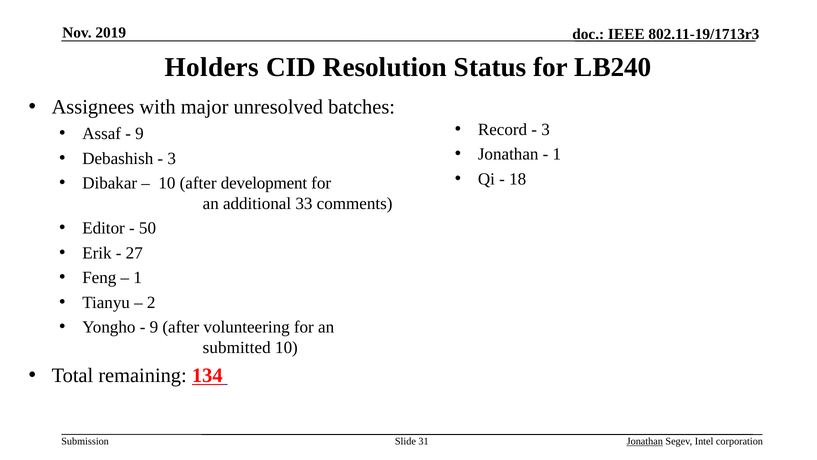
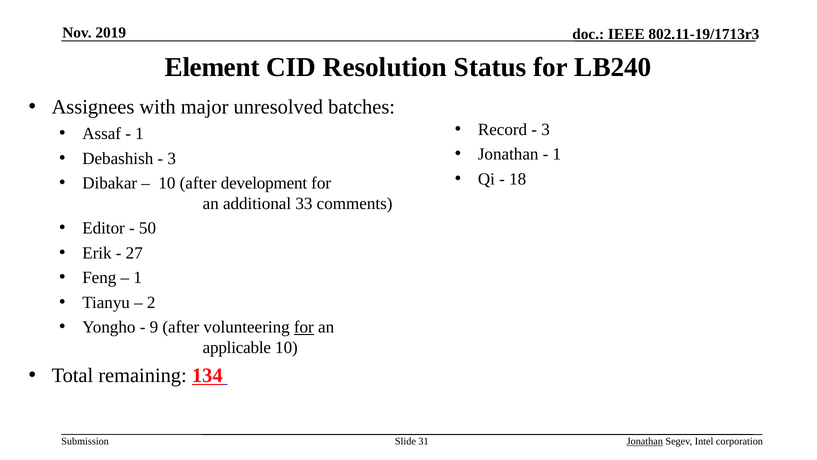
Holders: Holders -> Element (212, 67)
9: 9 -> 1 (139, 134)
for underline: none -> present (304, 327)
submitted: submitted -> applicable (237, 347)
